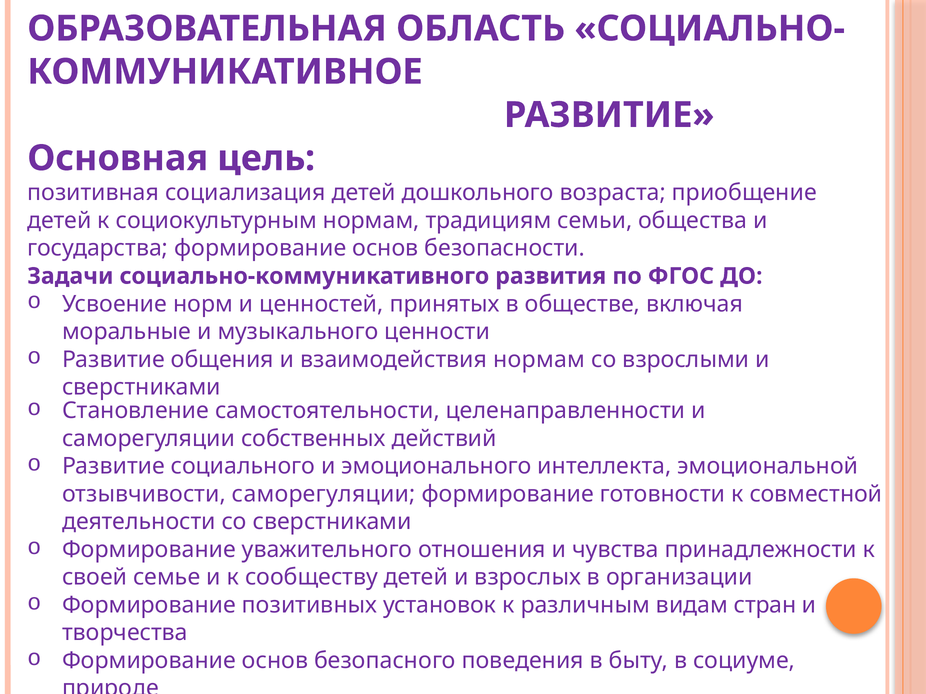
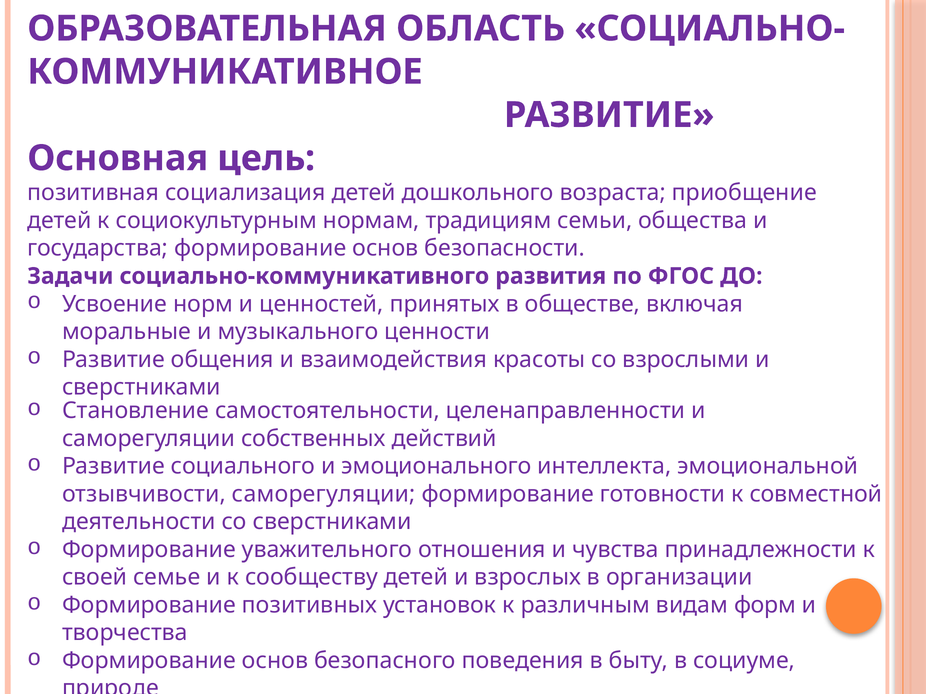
взаимодействия нормам: нормам -> красоты (539, 360)
стран: стран -> форм (765, 605)
